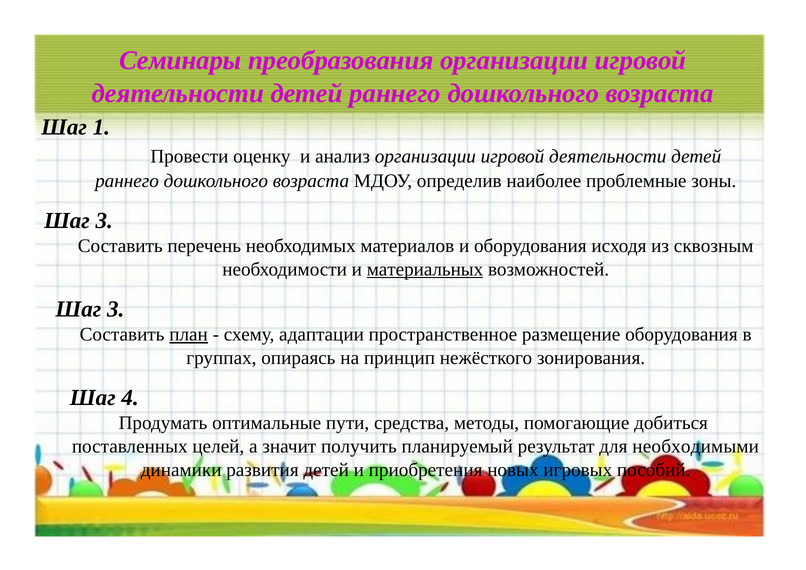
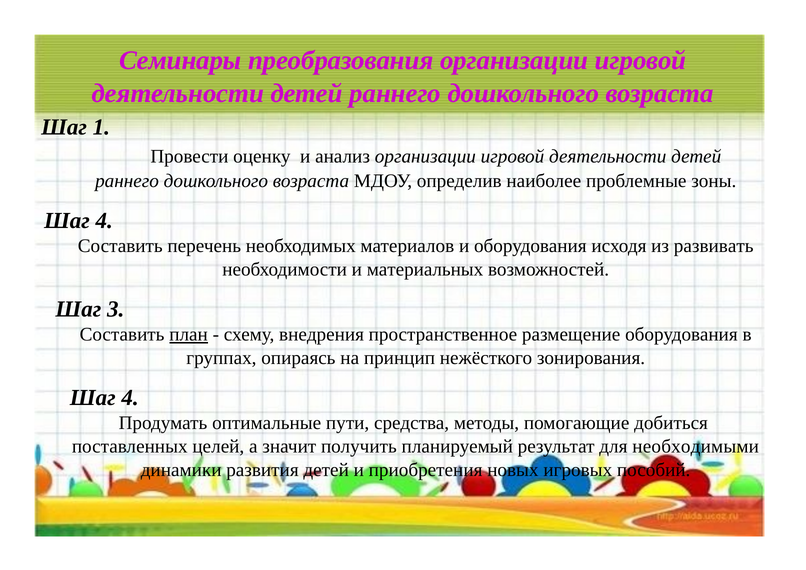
3: 3 -> 4 (104, 221)
сквозным: сквозным -> развивать (714, 246)
материальных underline: present -> none (425, 269)
адаптации: адаптации -> внедрения (322, 335)
